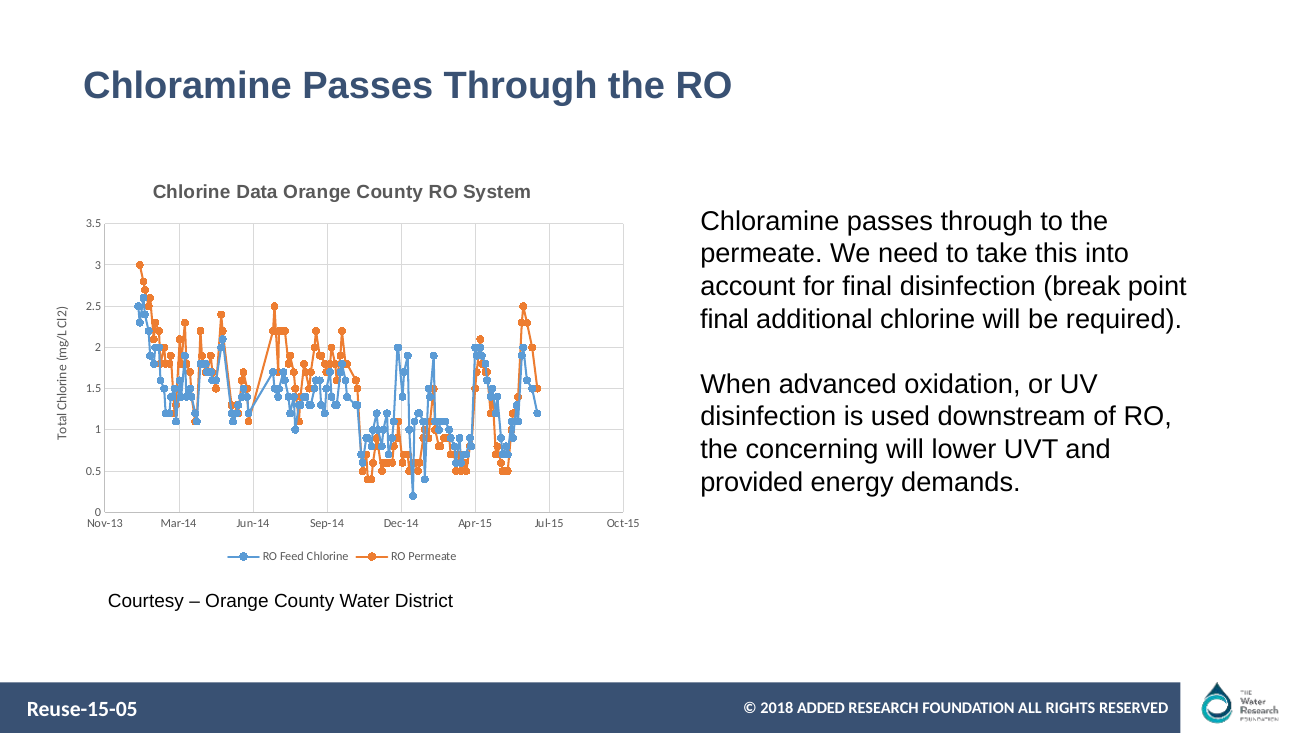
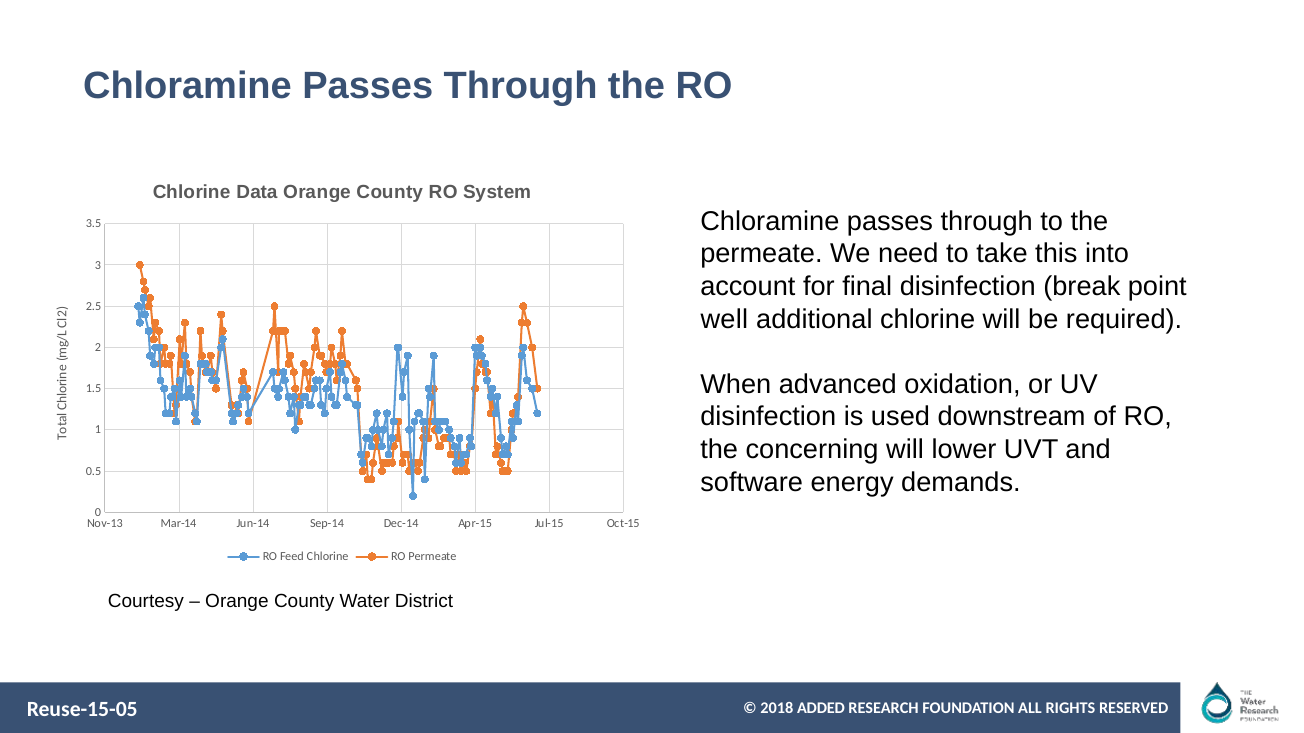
final: final -> well (724, 319)
provided: provided -> software (752, 482)
